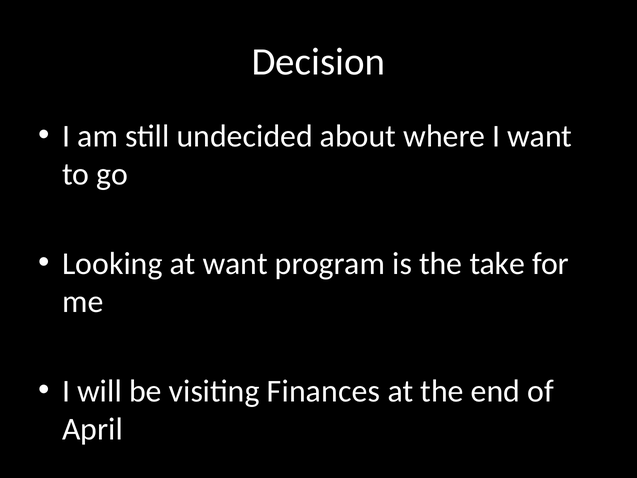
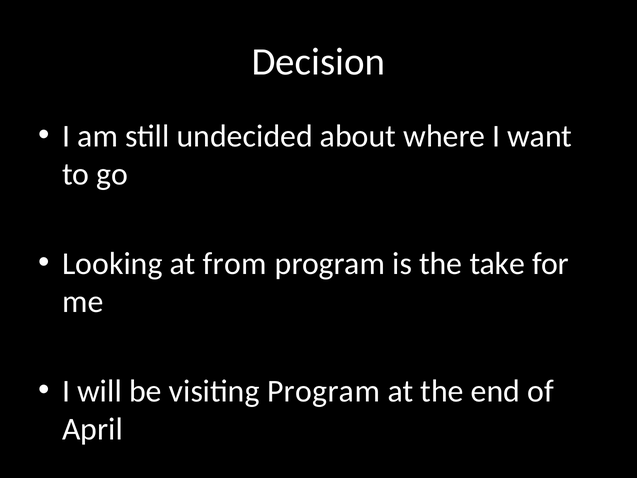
at want: want -> from (235, 263)
visiting Finances: Finances -> Program (324, 391)
